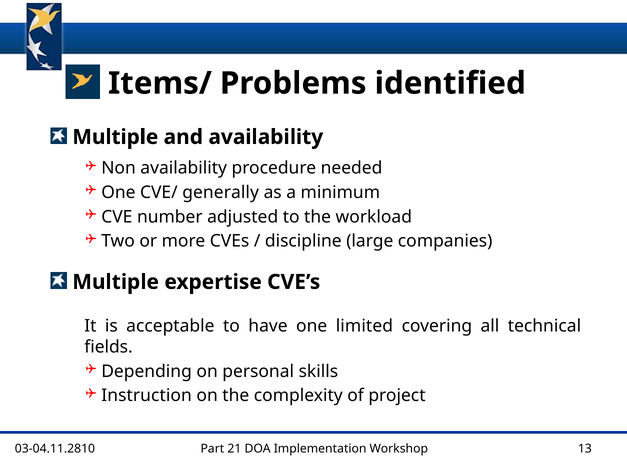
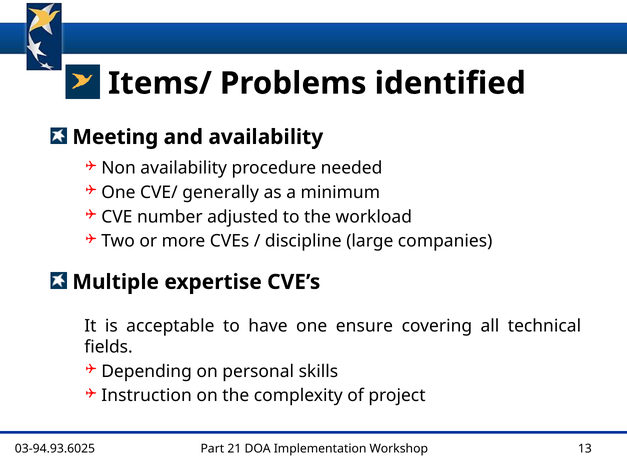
Multiple: Multiple -> Meeting (115, 137)
limited: limited -> ensure (364, 326)
03-04.11.2810: 03-04.11.2810 -> 03-94.93.6025 (55, 449)
